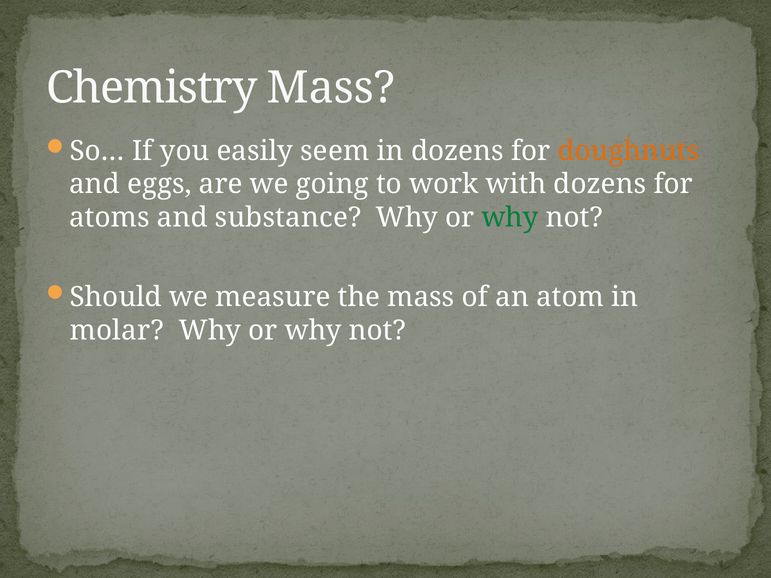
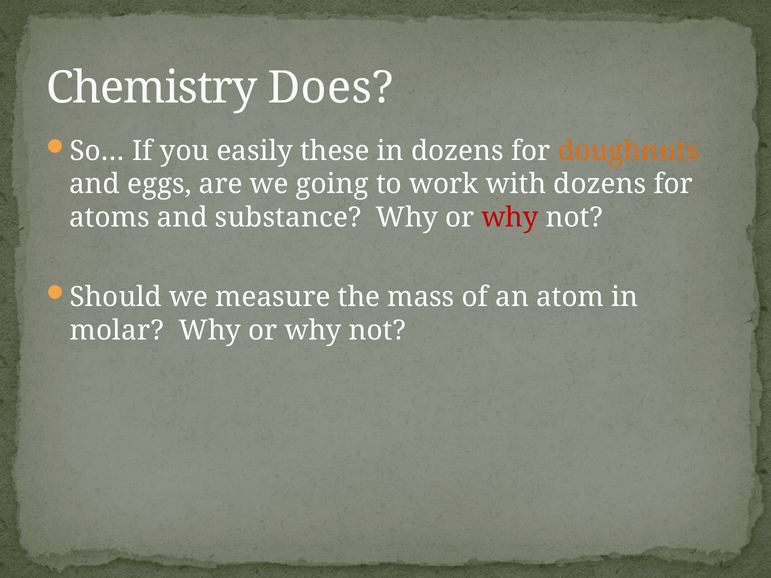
Chemistry Mass: Mass -> Does (331, 88)
seem: seem -> these (335, 151)
why colour: green -> red (510, 218)
